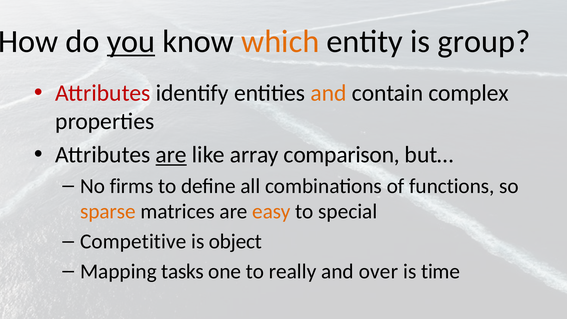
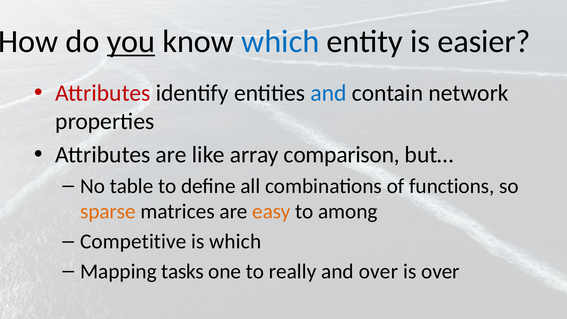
which colour: orange -> blue (280, 42)
group: group -> easier (484, 42)
and colour: orange -> blue (329, 93)
complex: complex -> network (469, 93)
are underline: present -> none (171, 155)
firms: firms -> table (132, 186)
special: special -> among (348, 212)
is object: object -> which (235, 242)
is time: time -> over (441, 271)
